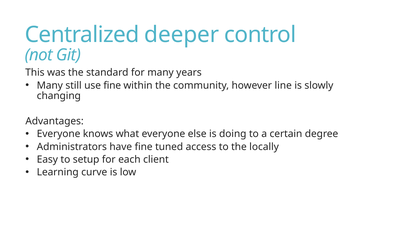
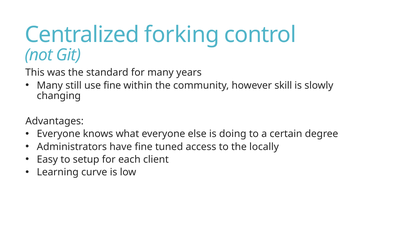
deeper: deeper -> forking (182, 35)
line: line -> skill (283, 85)
